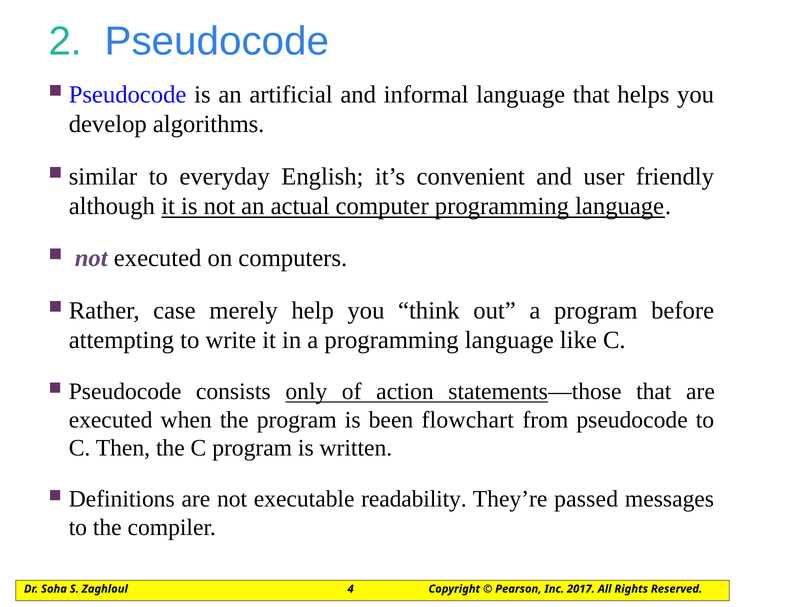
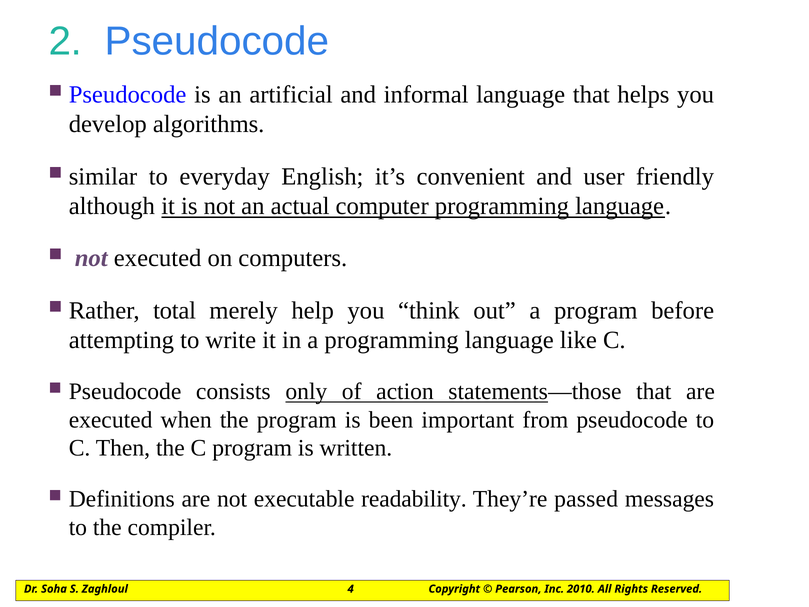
case: case -> total (175, 310)
flowchart: flowchart -> important (468, 420)
2017: 2017 -> 2010 (581, 589)
